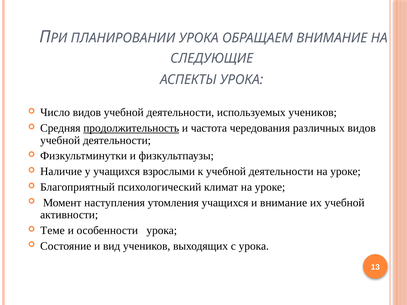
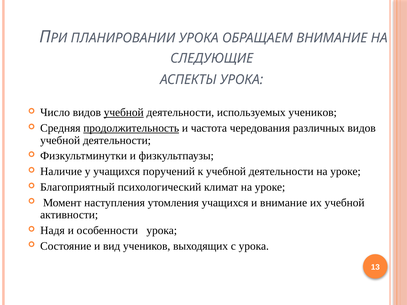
учебной underline: none -> present (124, 113)
взрослыми: взрослыми -> поручений (169, 172)
Теме: Теме -> Надя (53, 231)
